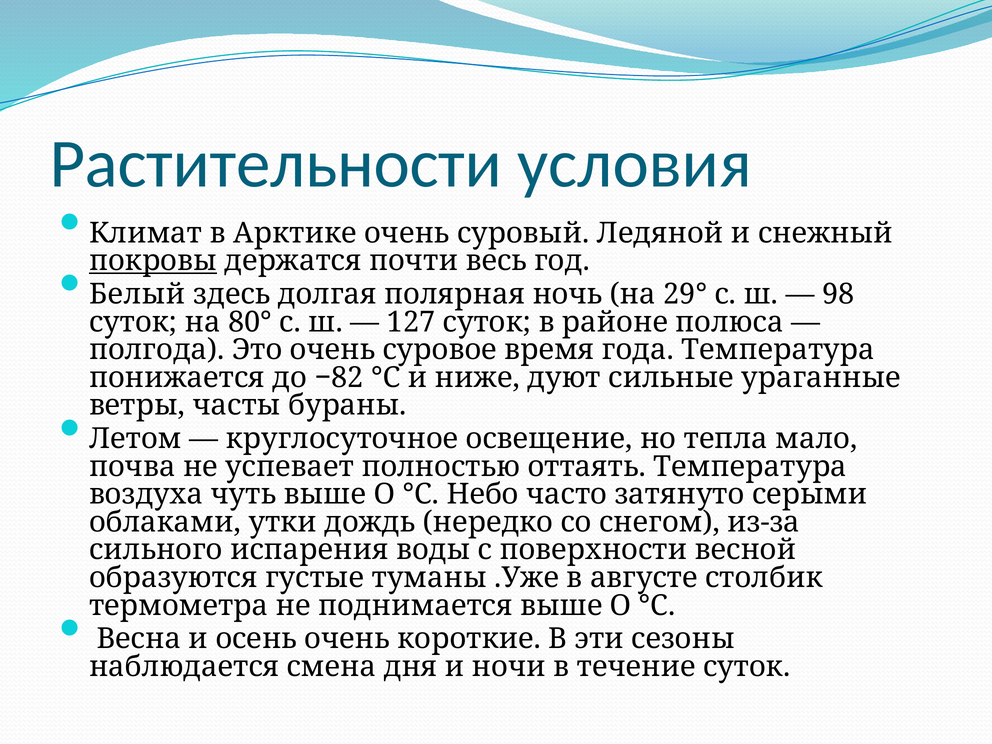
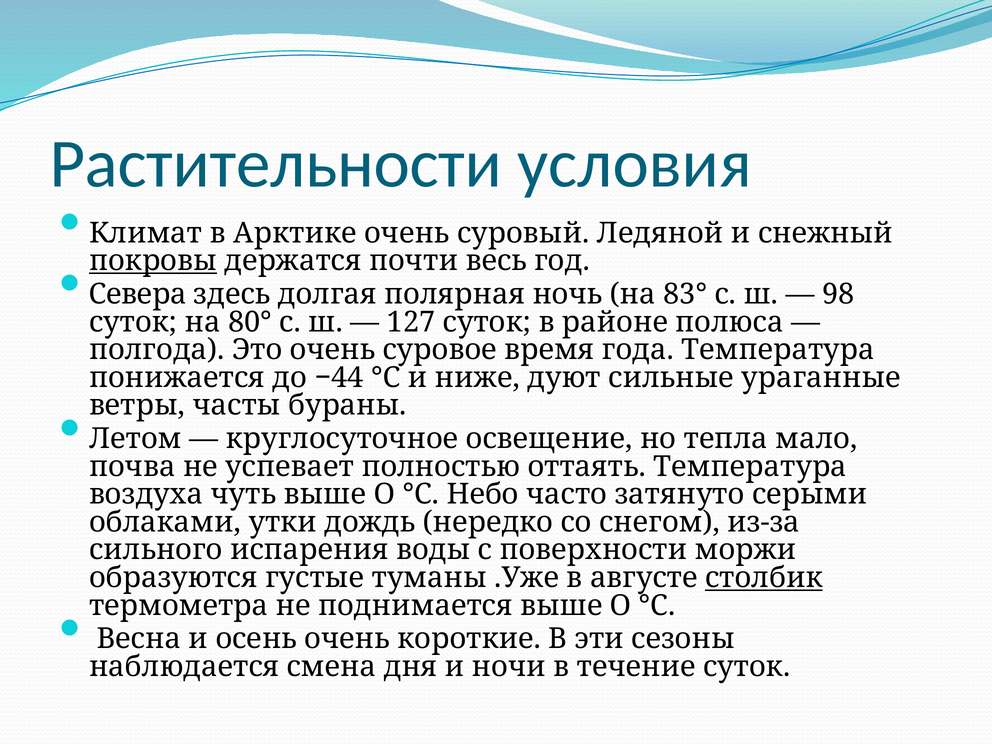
Белый: Белый -> Севера (138, 294)
29°: 29° -> 83° (685, 294)
−82: −82 -> −44 (339, 378)
весной: весной -> моржи (746, 550)
столбик underline: none -> present (764, 578)
